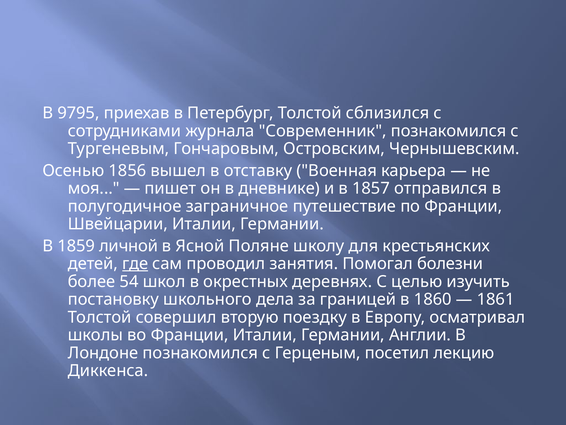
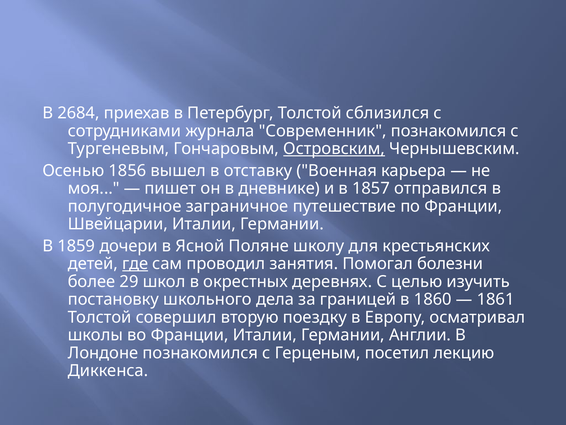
9795: 9795 -> 2684 (78, 113)
Островским underline: none -> present (334, 149)
личной: личной -> дочери (129, 246)
54: 54 -> 29 (129, 281)
